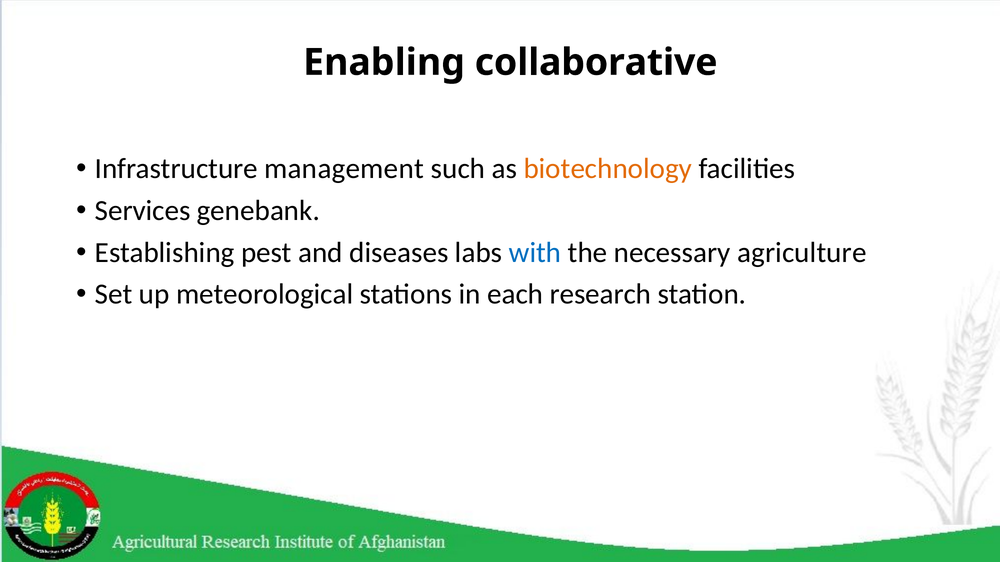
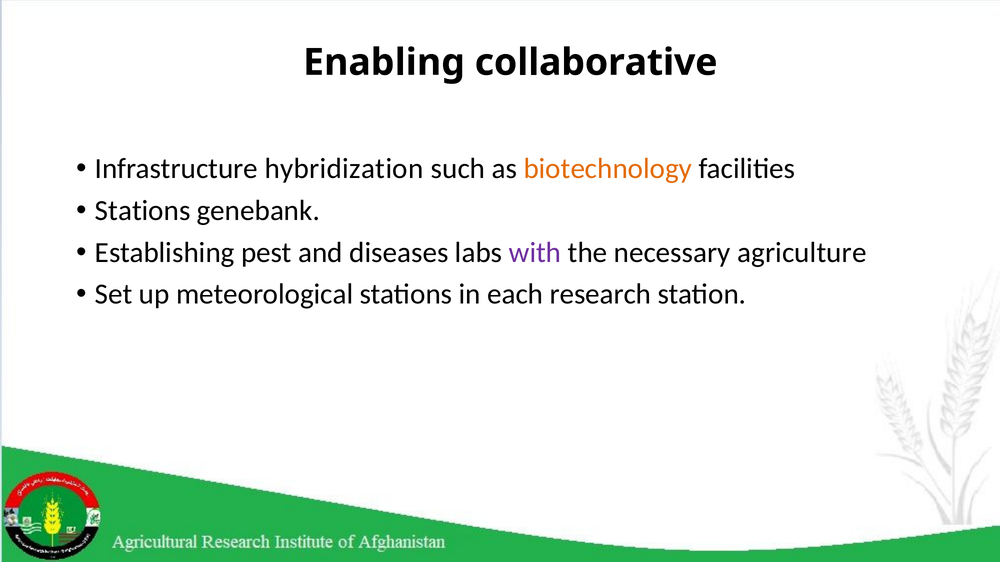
management: management -> hybridization (344, 169)
Services: Services -> Stations (143, 211)
with colour: blue -> purple (535, 253)
